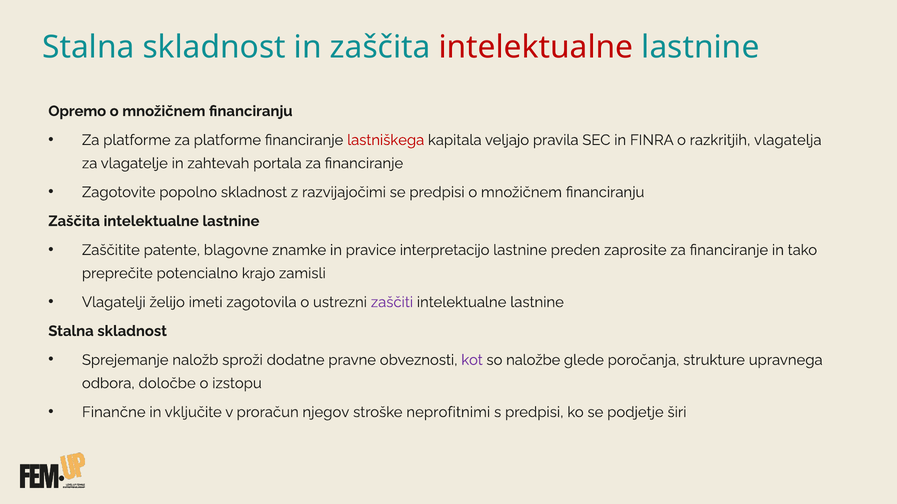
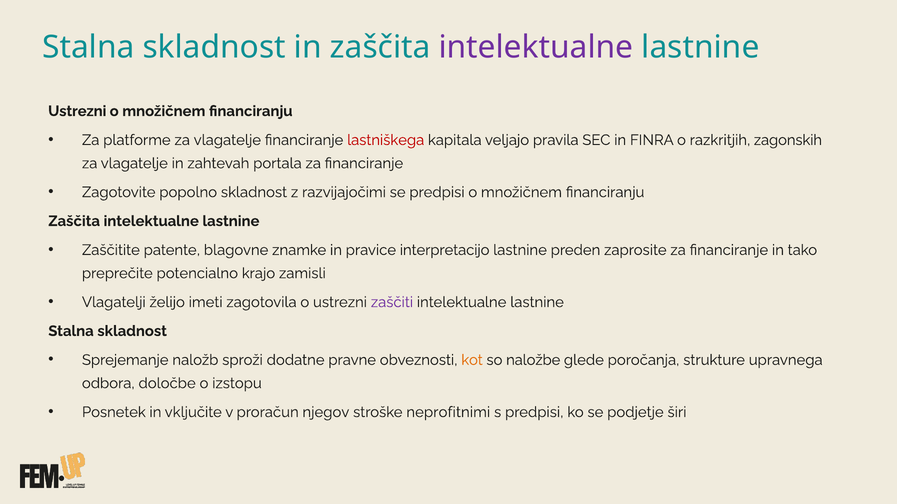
intelektualne colour: red -> purple (536, 47)
Opremo: Opremo -> Ustrezni (77, 111)
platforme za platforme: platforme -> vlagatelje (227, 140)
vlagatelja: vlagatelja -> zagonskih (788, 140)
kot colour: purple -> orange (472, 360)
Finančne: Finančne -> Posnetek (114, 413)
